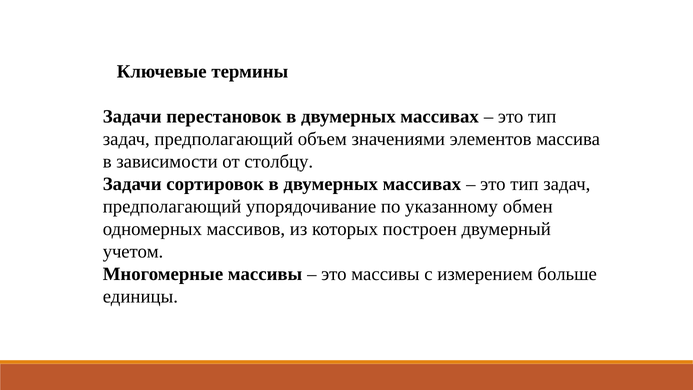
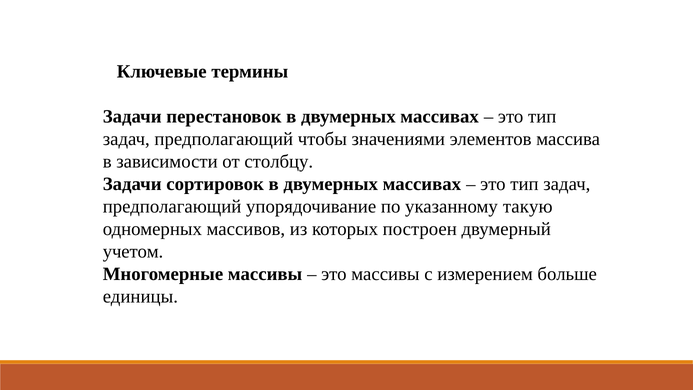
объем: объем -> чтобы (322, 139)
обмен: обмен -> такую (528, 207)
